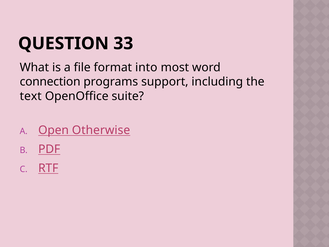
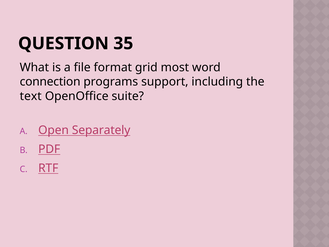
33: 33 -> 35 (123, 43)
into: into -> grid (146, 67)
Otherwise: Otherwise -> Separately (101, 130)
